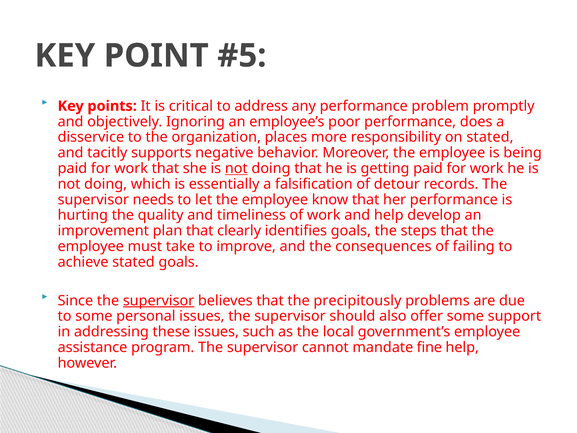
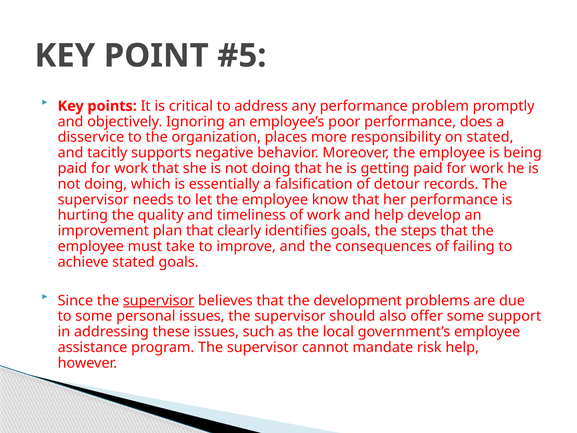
not underline: present -> none (236, 168)
precipitously: precipitously -> development (358, 300)
fine: fine -> risk (429, 347)
